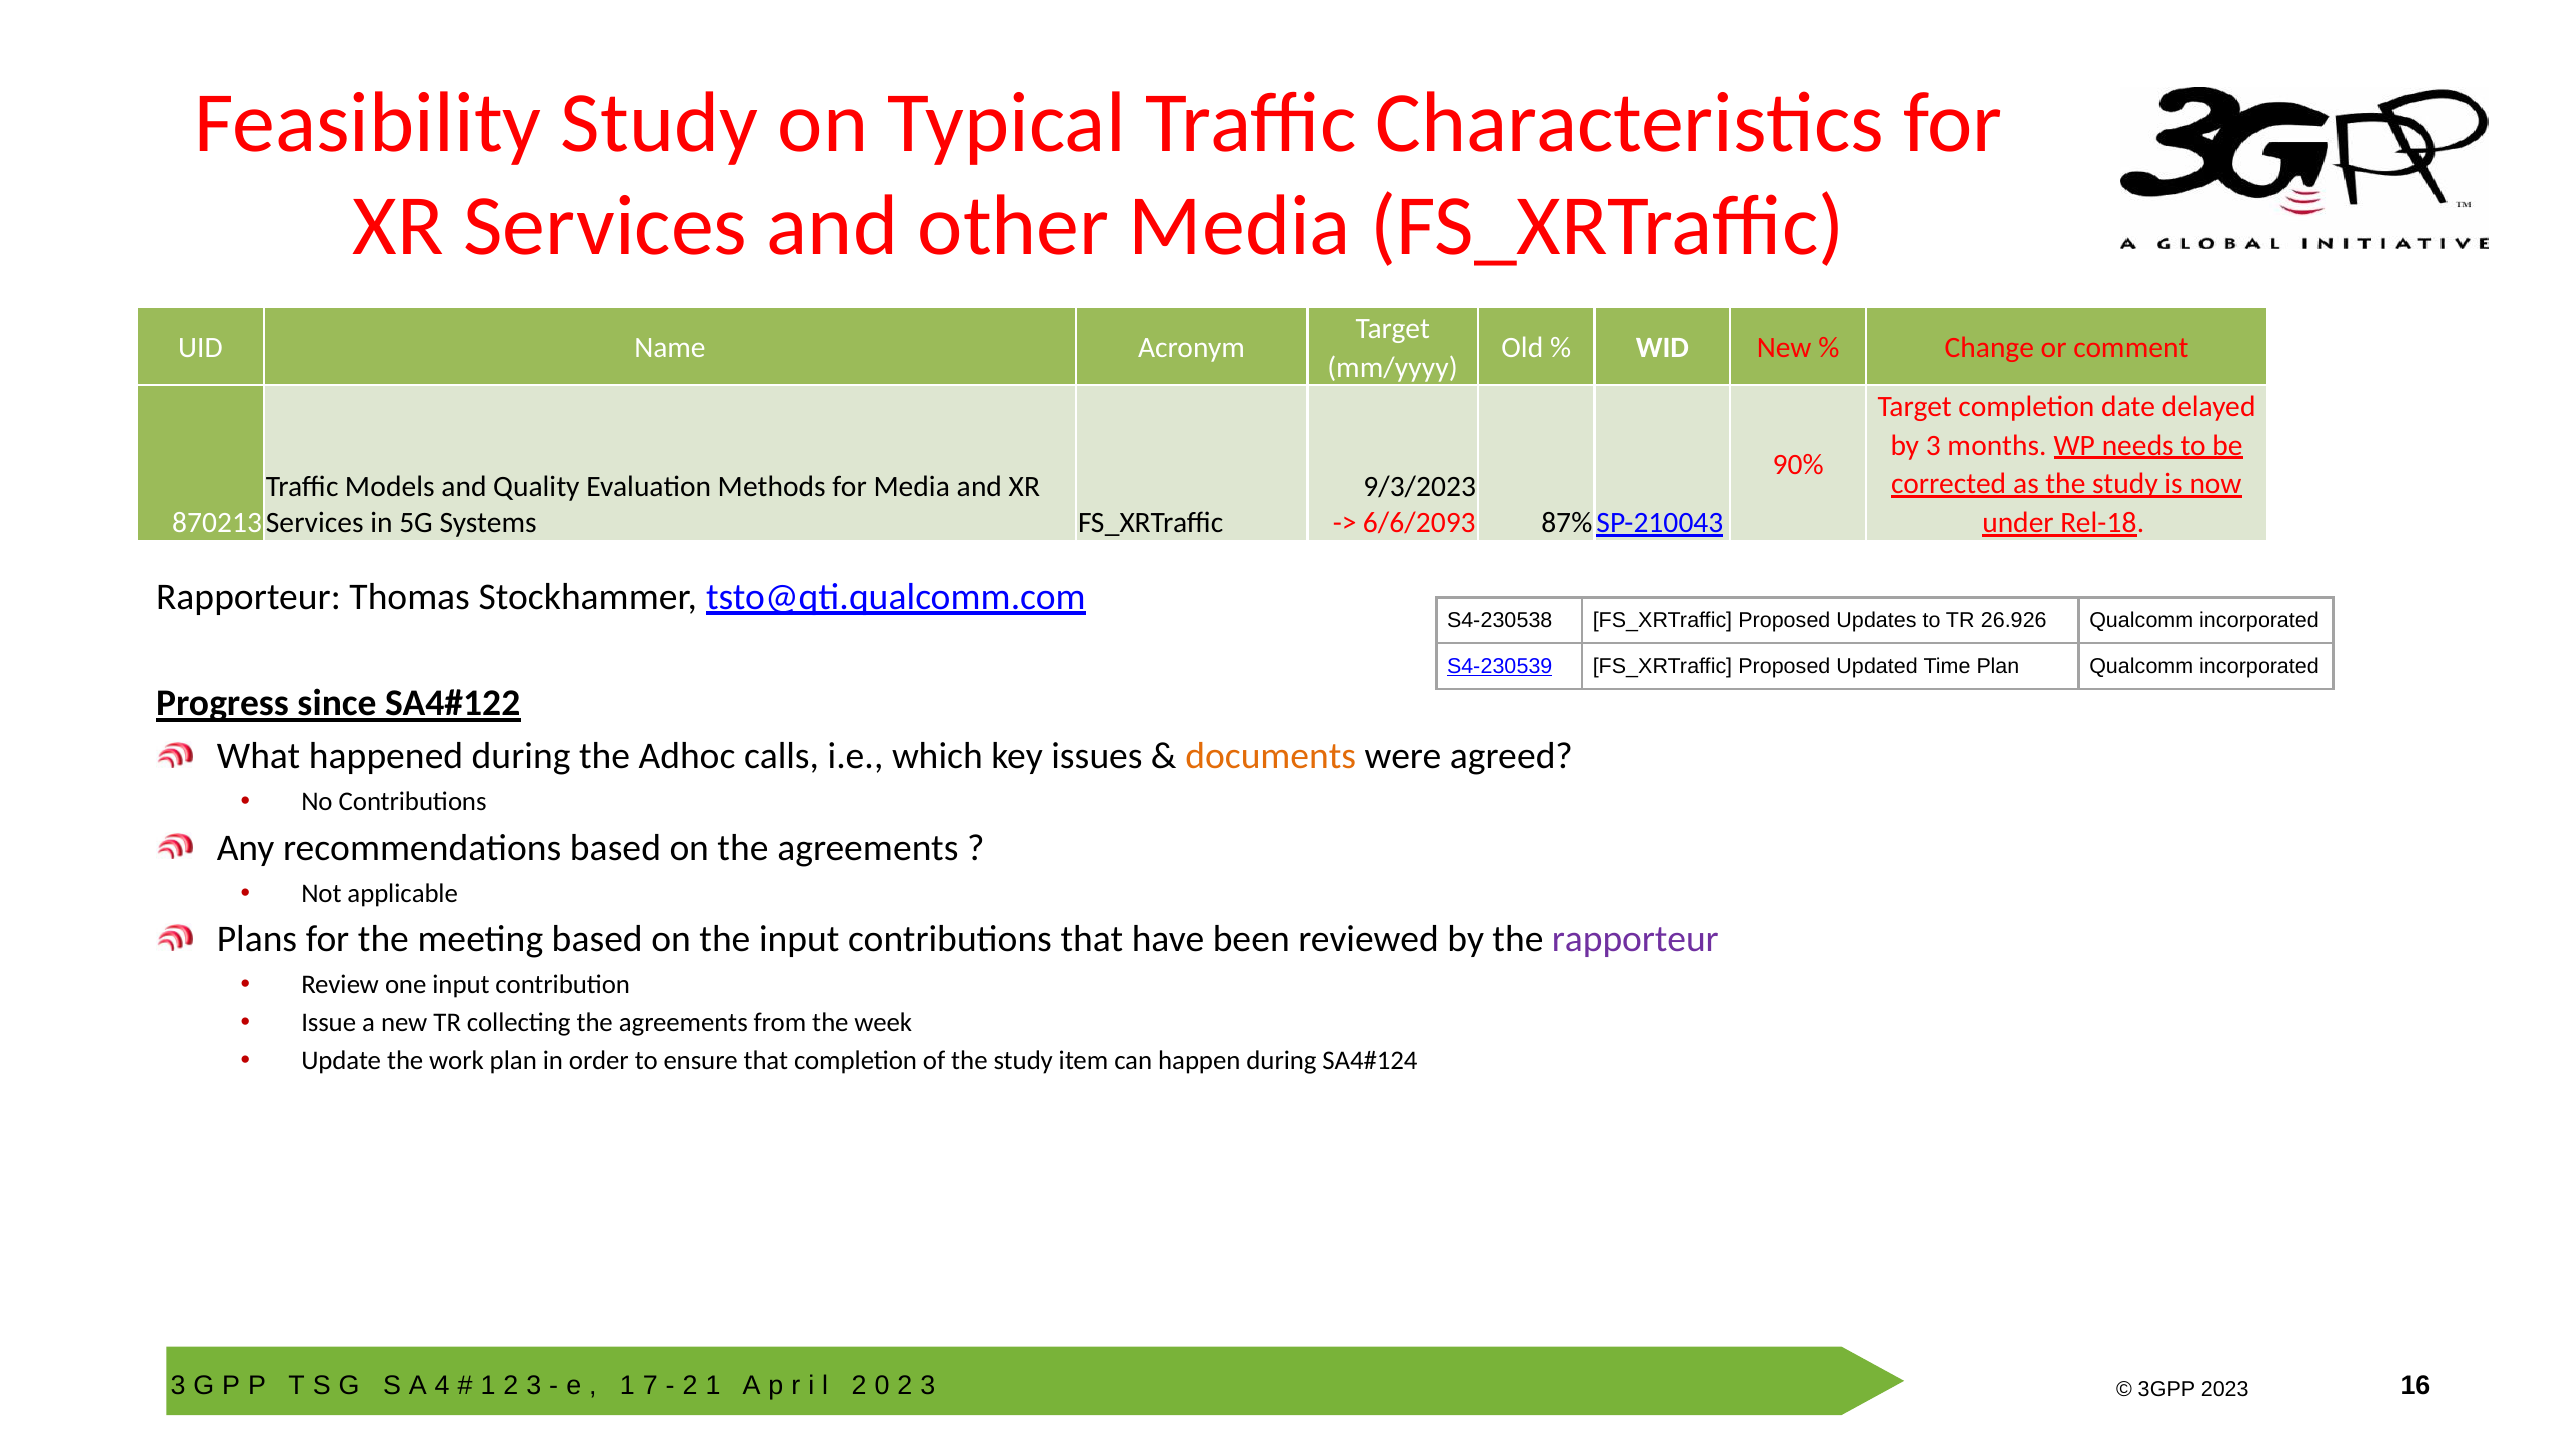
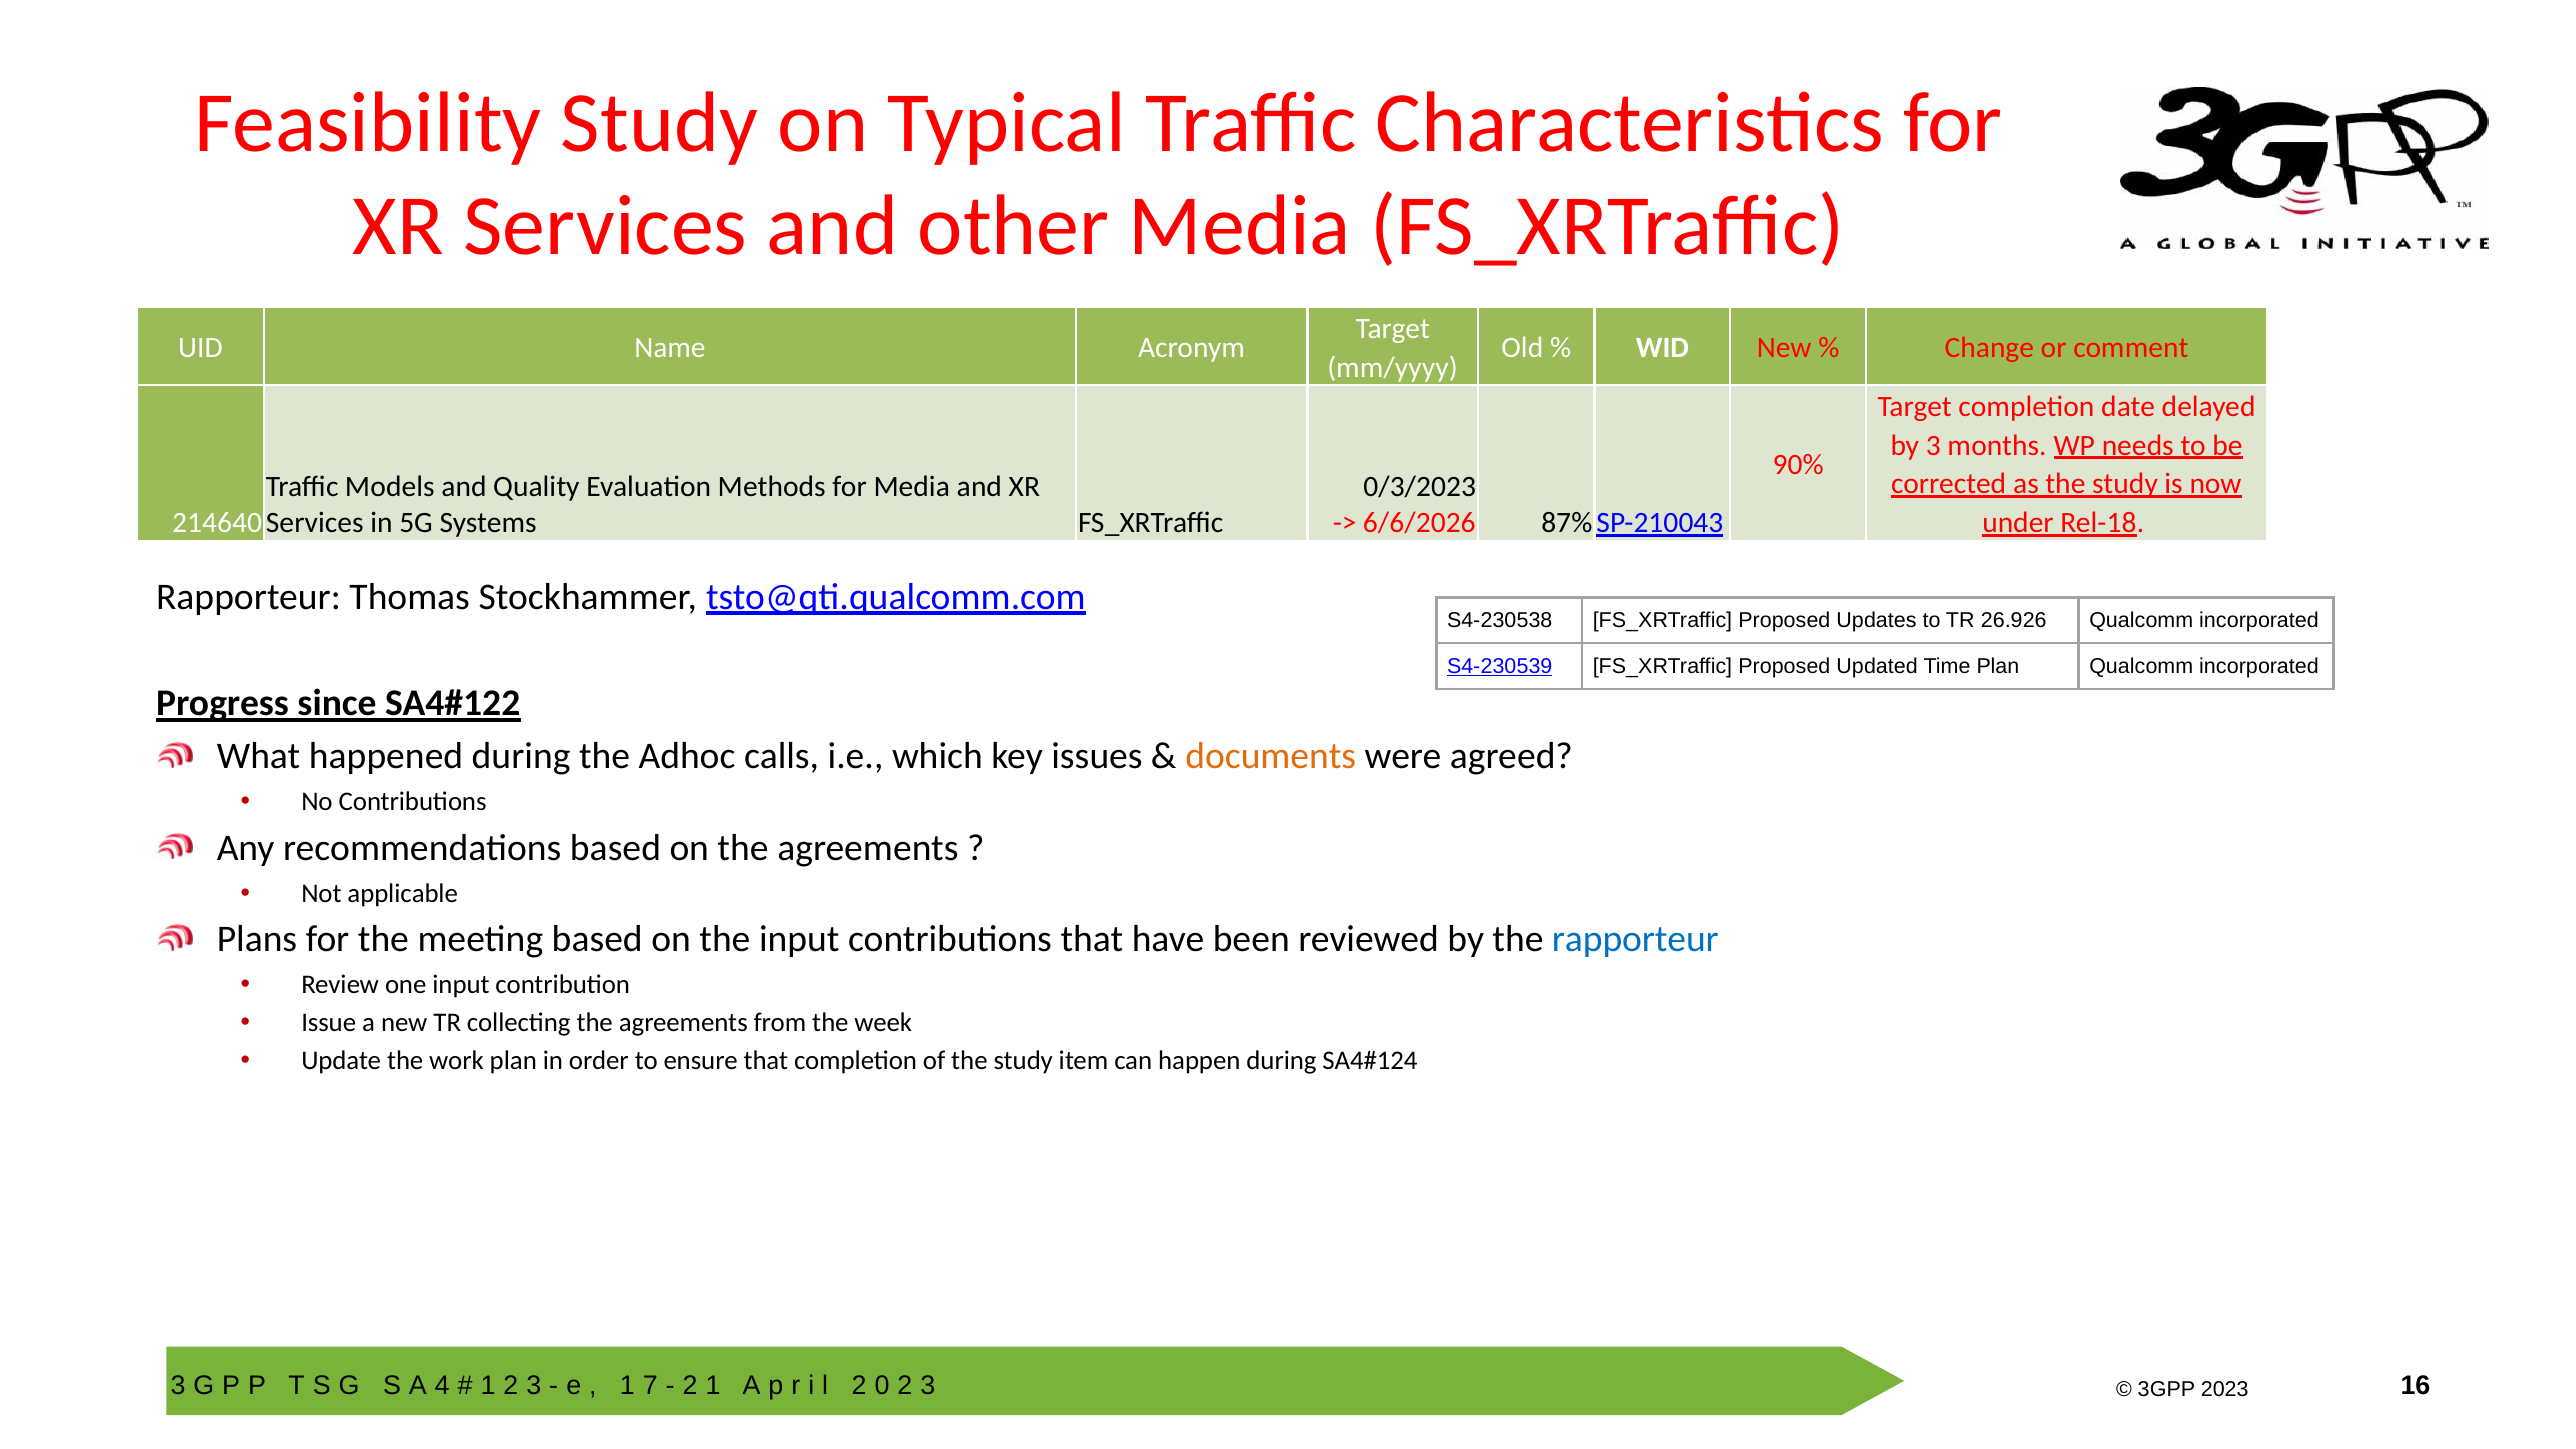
9/3/2023: 9/3/2023 -> 0/3/2023 (1420, 487)
870213: 870213 -> 214640 (217, 523)
6/6/2093: 6/6/2093 -> 6/6/2026 (1419, 523)
rapporteur colour: purple -> blue (1635, 939)
